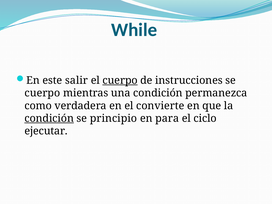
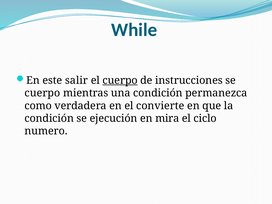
condición underline: present -> none (49, 118)
principio: principio -> ejecución (114, 118)
para: para -> mira (167, 118)
ejecutar: ejecutar -> numero (46, 131)
